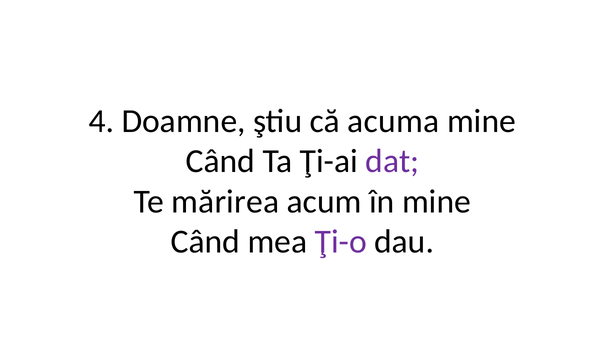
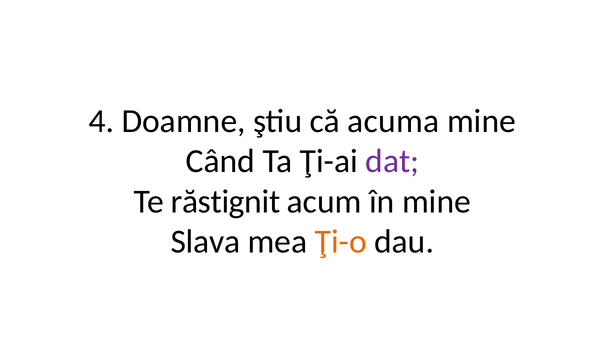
mărirea: mărirea -> răstignit (226, 202)
Când: Când -> Slava (205, 242)
Ţi-o colour: purple -> orange (341, 242)
